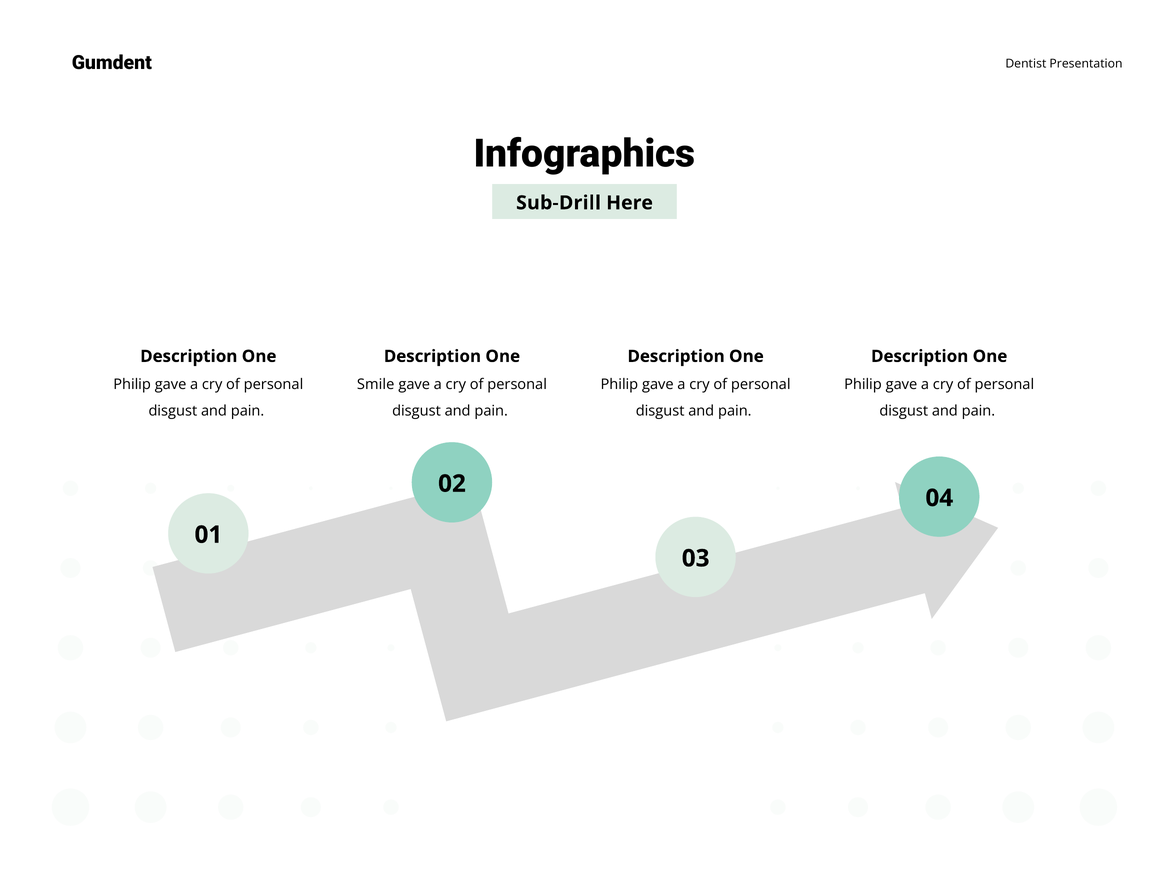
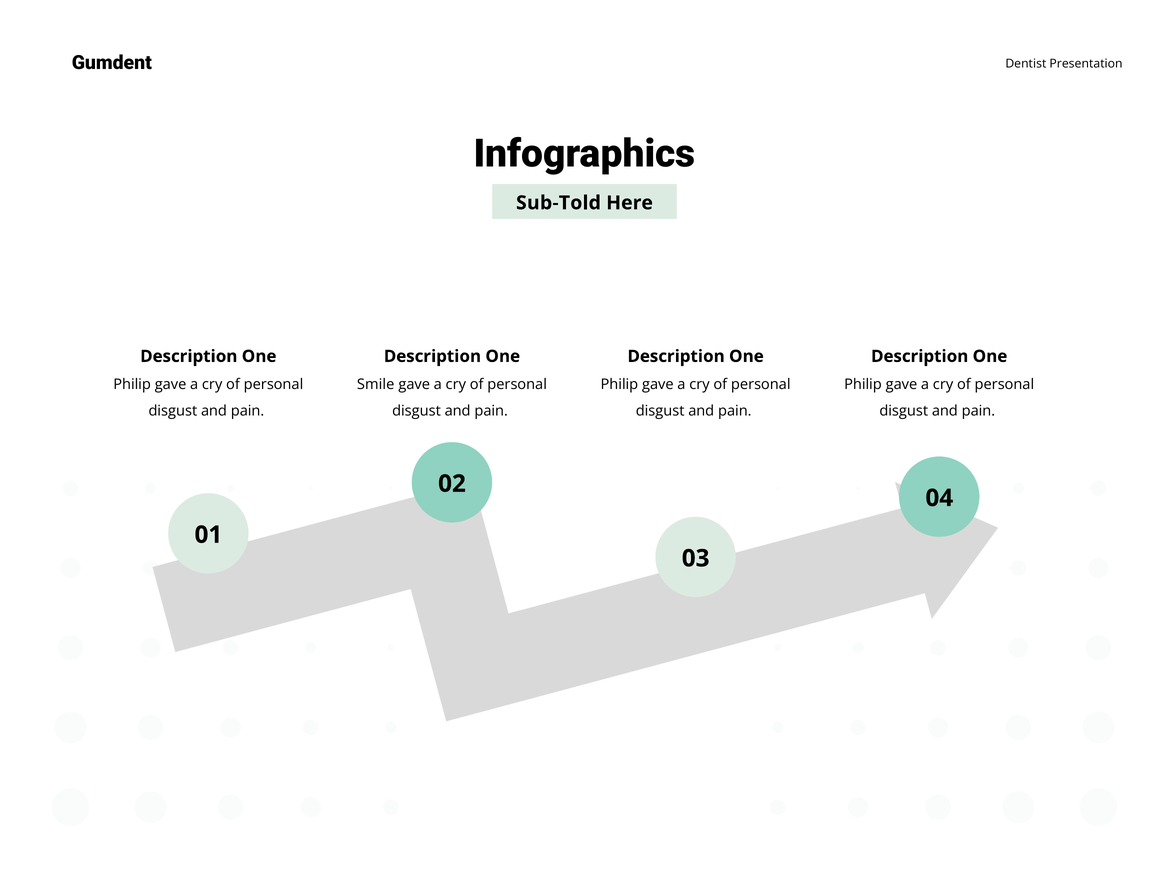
Sub-Drill: Sub-Drill -> Sub-Told (558, 203)
